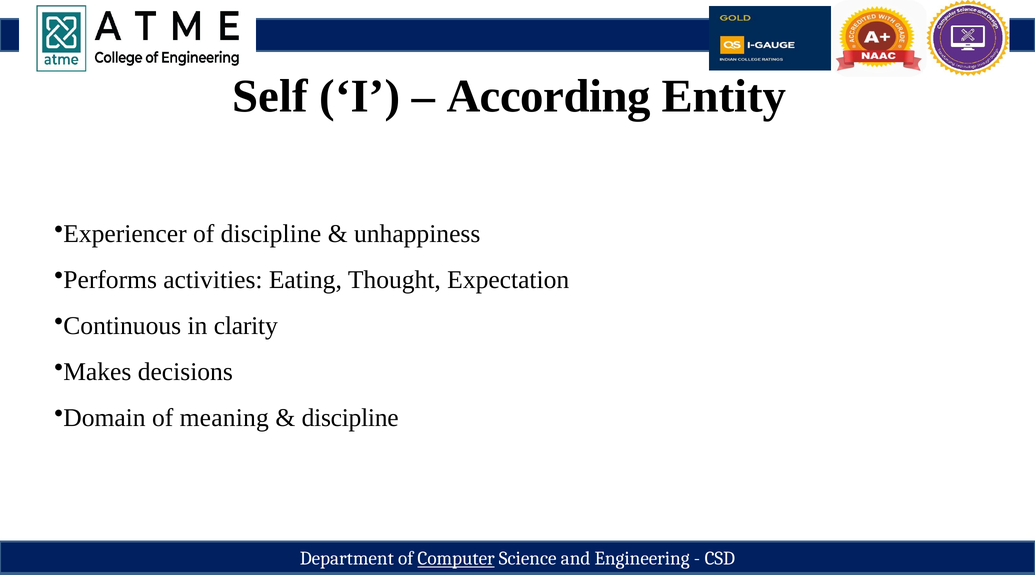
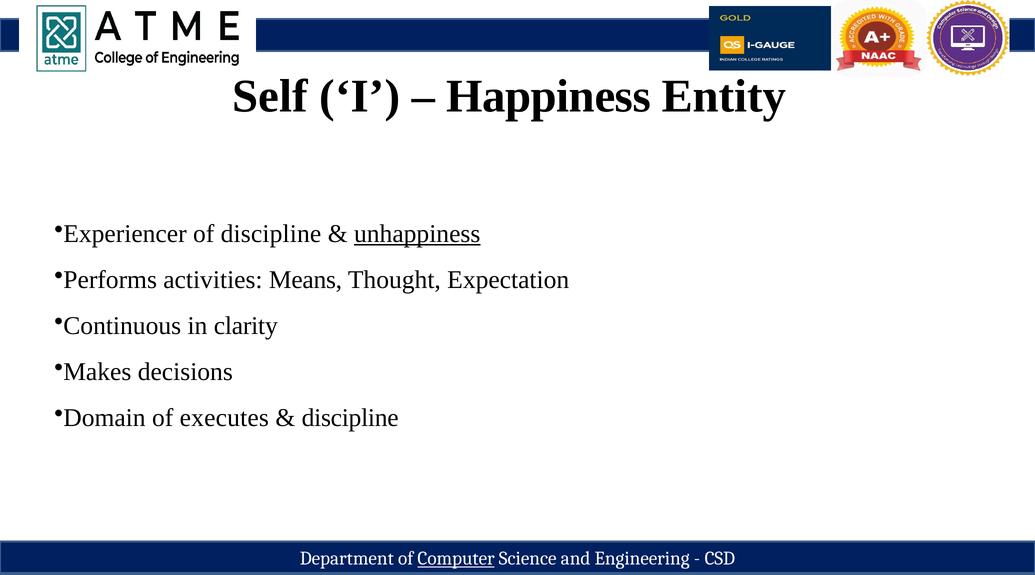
According: According -> Happiness (549, 96)
unhappiness underline: none -> present (417, 234)
Eating: Eating -> Means (306, 280)
meaning: meaning -> executes (224, 418)
